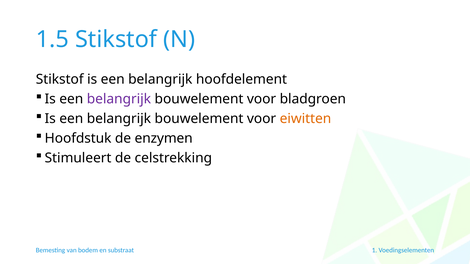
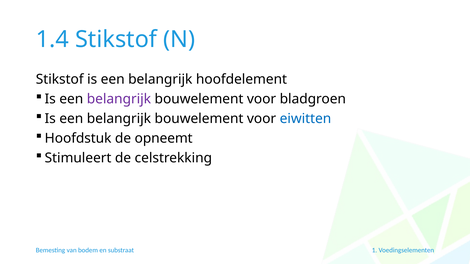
1.5: 1.5 -> 1.4 (52, 39)
eiwitten colour: orange -> blue (305, 119)
enzymen: enzymen -> opneemt (164, 139)
